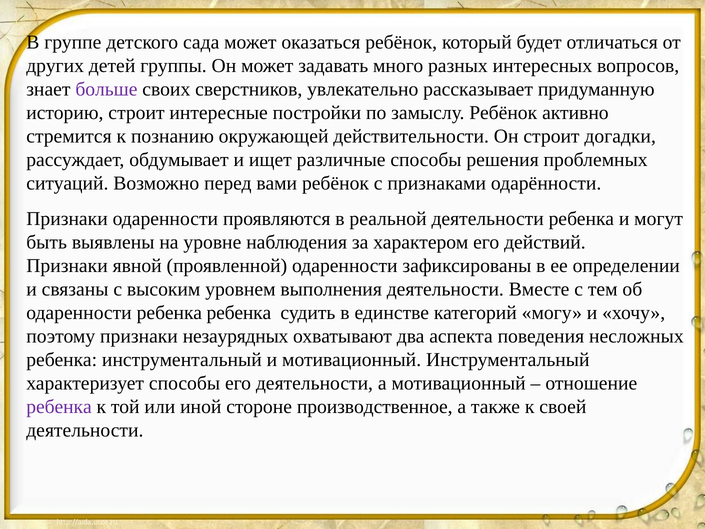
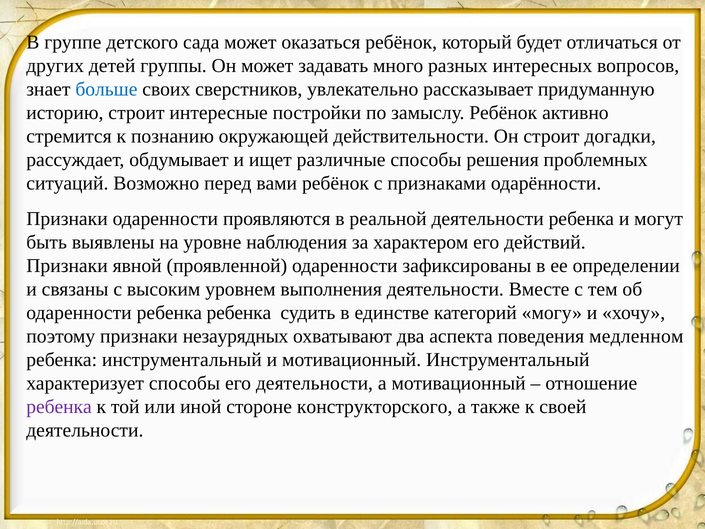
больше colour: purple -> blue (106, 89)
несложных: несложных -> медленном (636, 336)
производственное: производственное -> конструкторского (375, 407)
